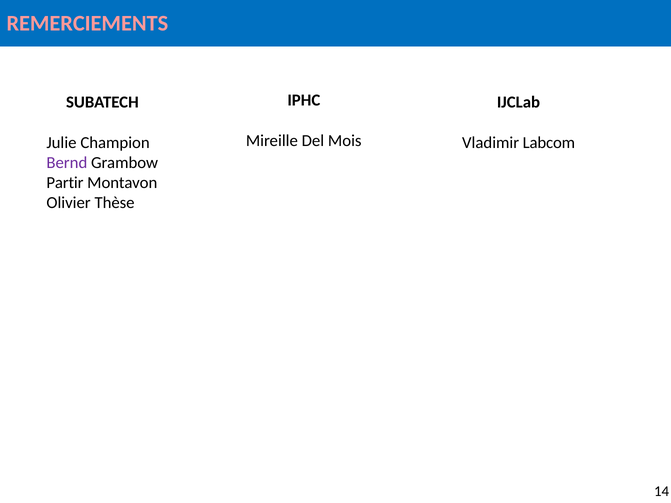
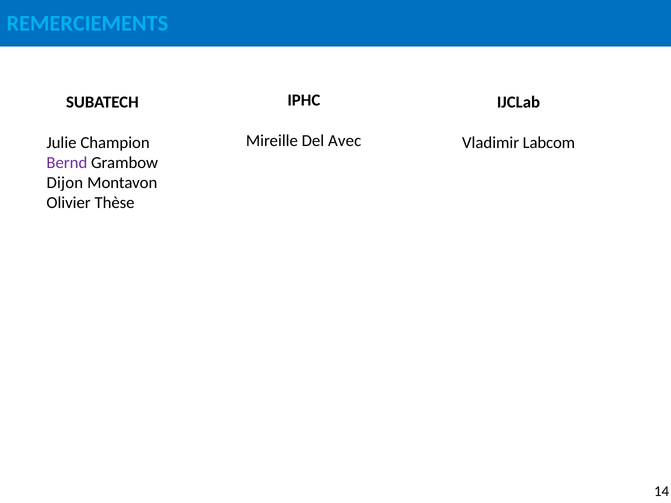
REMERCIEMENTS colour: pink -> light blue (87, 23)
Mois: Mois -> Avec (345, 141)
Partir: Partir -> Dijon (65, 183)
